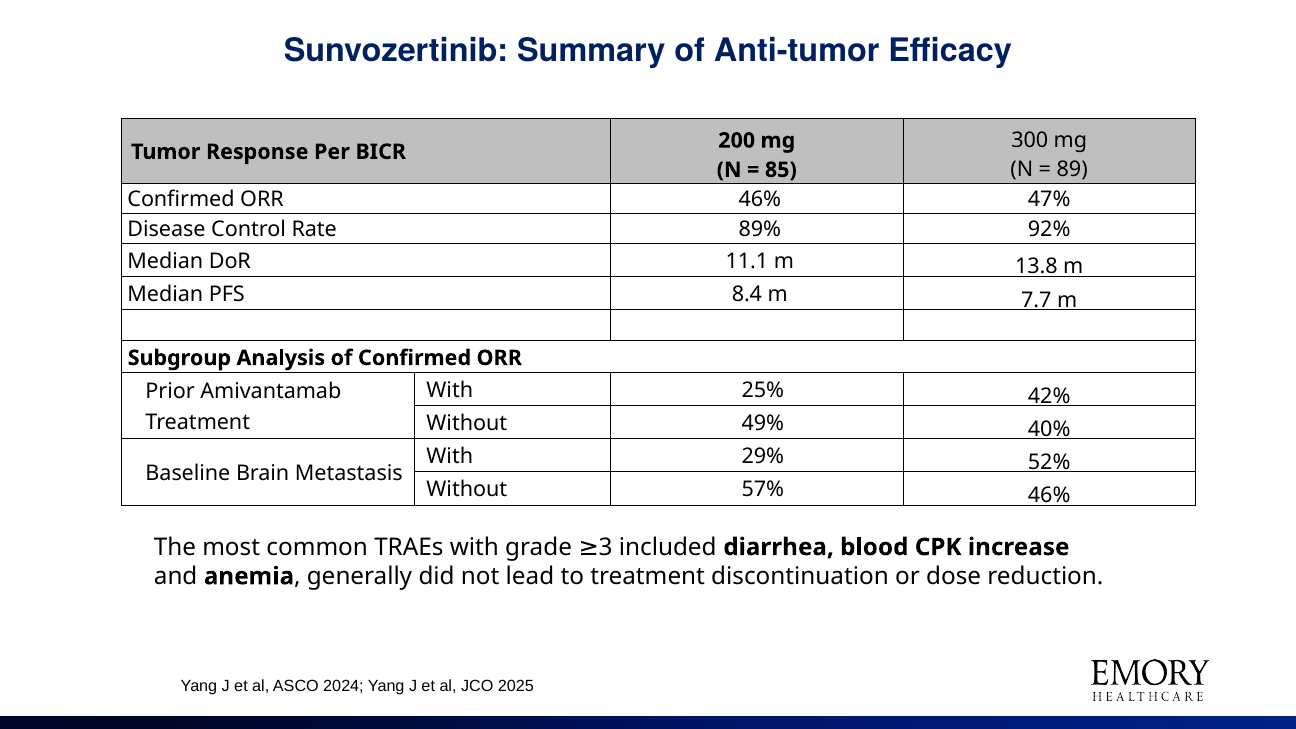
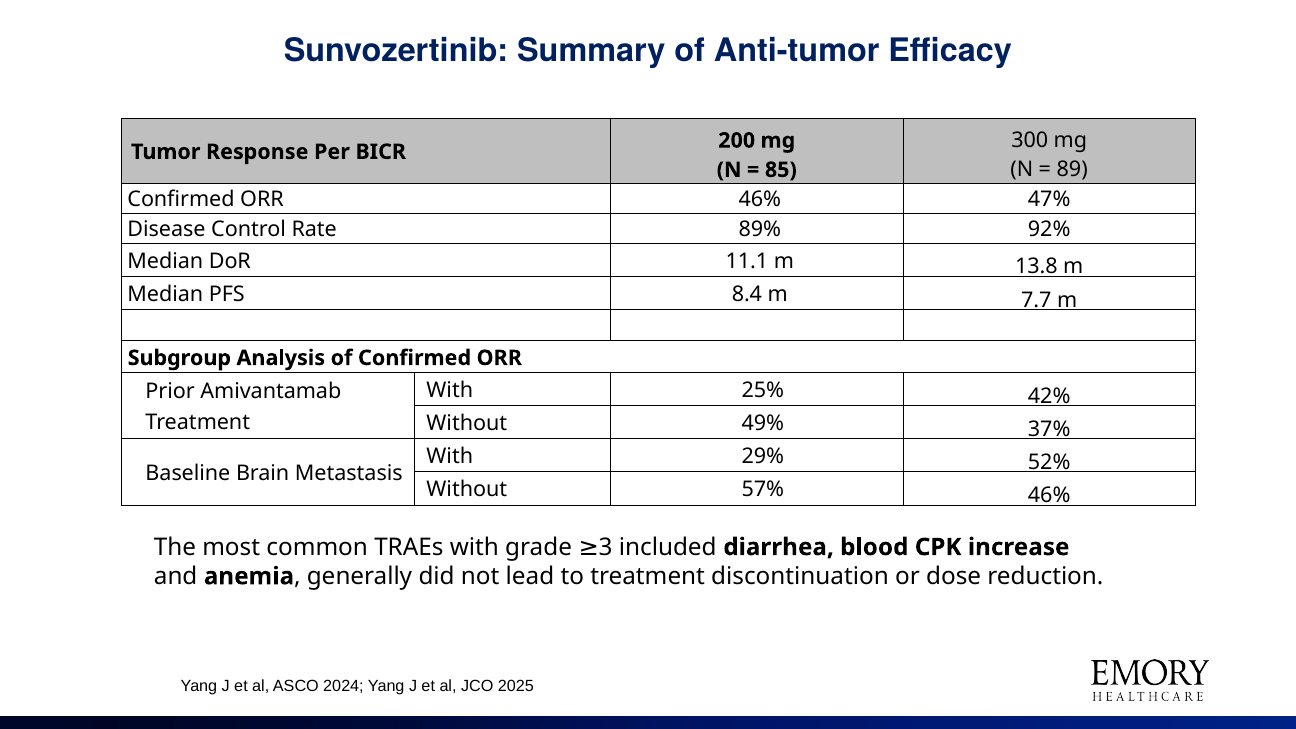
40%: 40% -> 37% (1049, 429)
